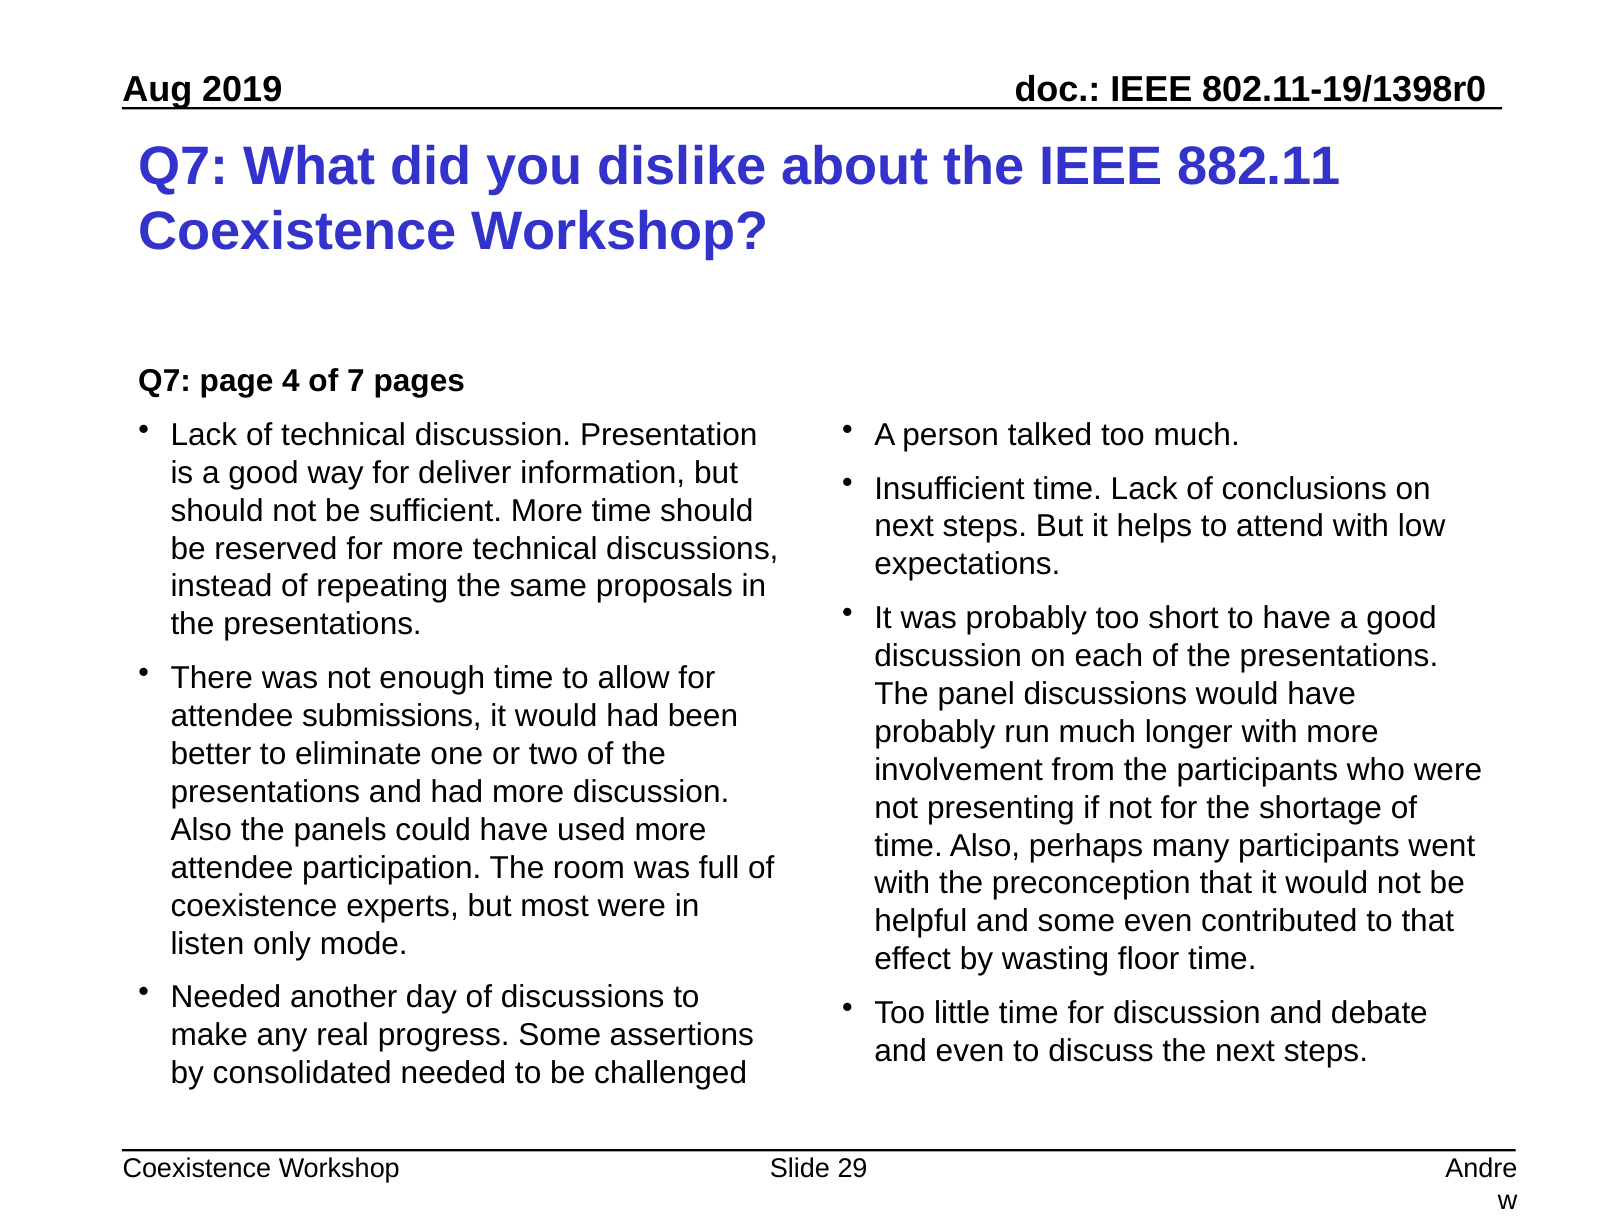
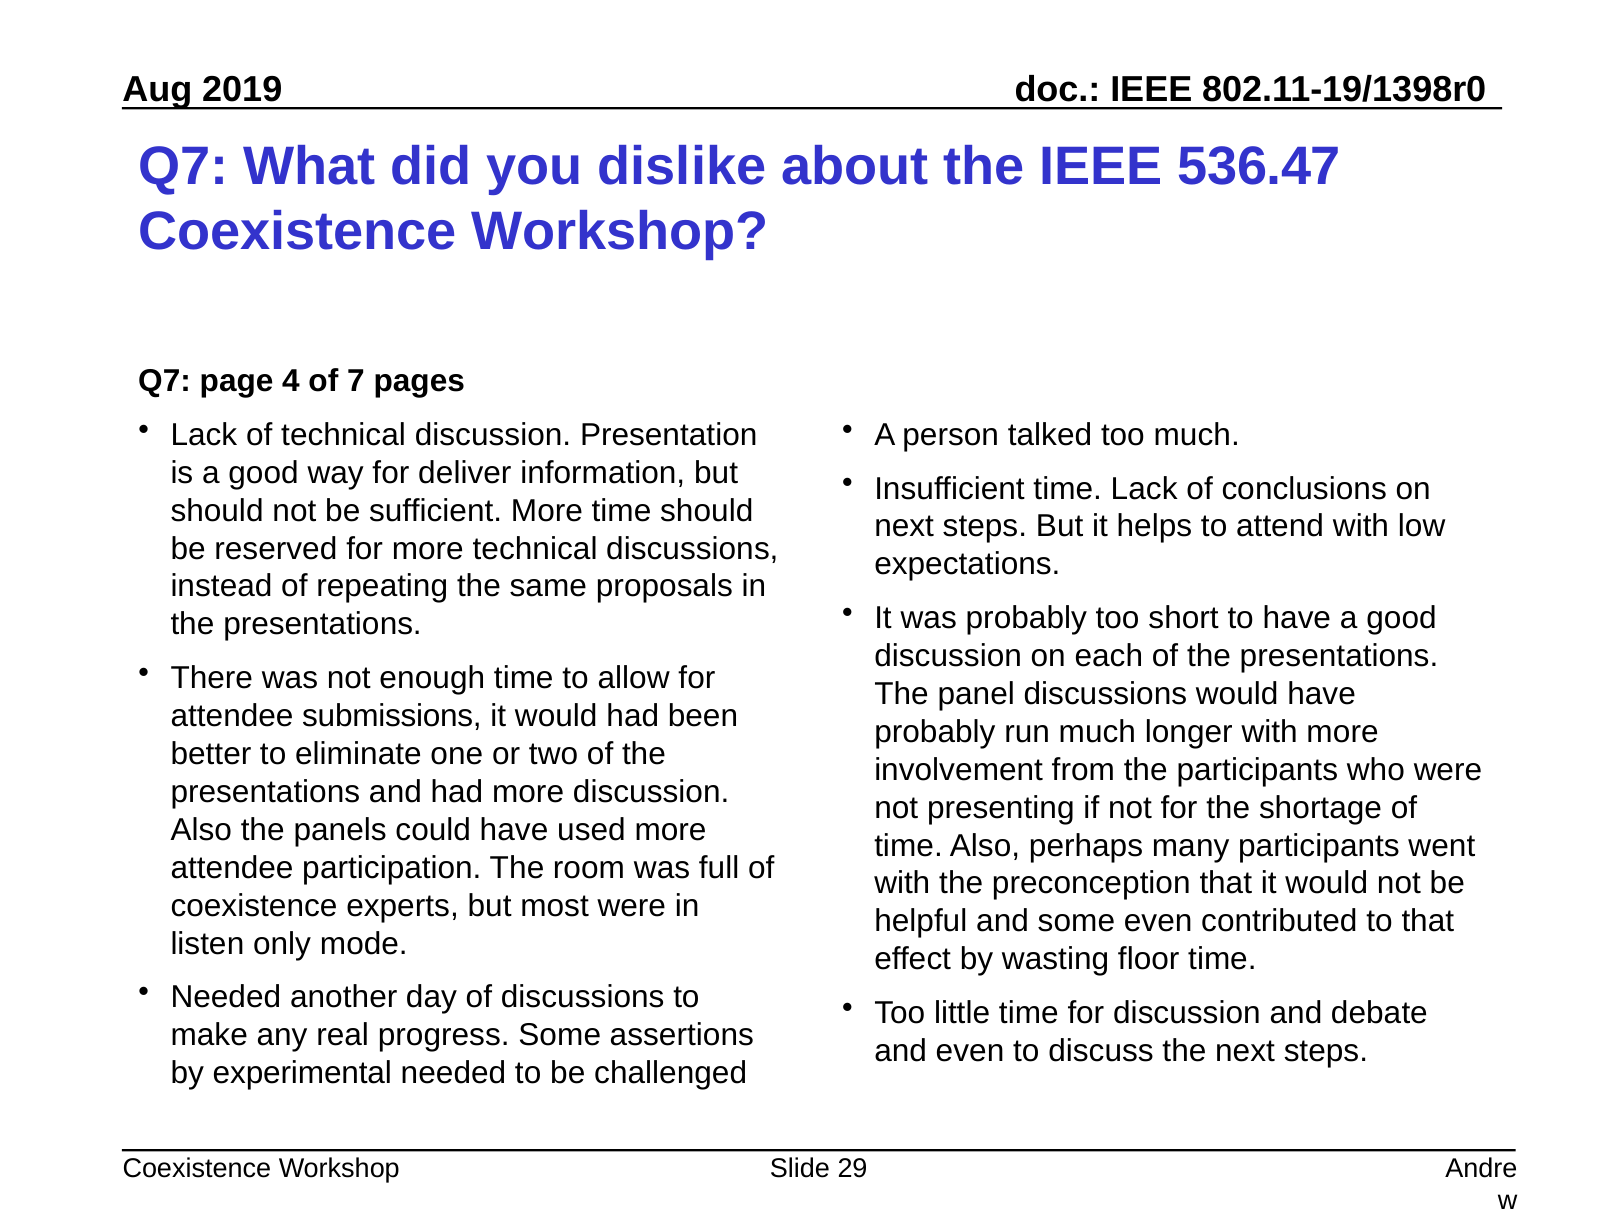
882.11: 882.11 -> 536.47 (1259, 166)
consolidated: consolidated -> experimental (302, 1073)
